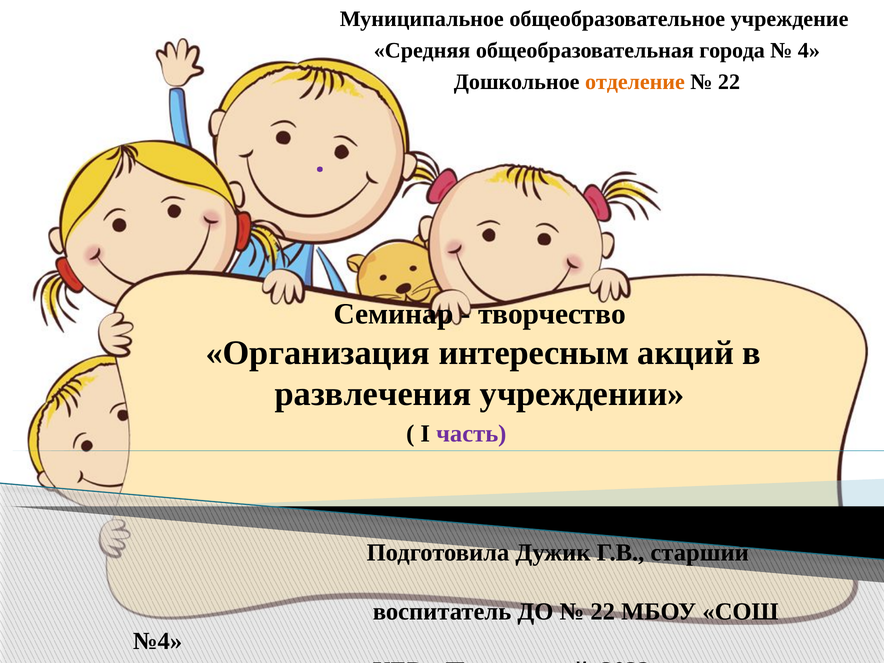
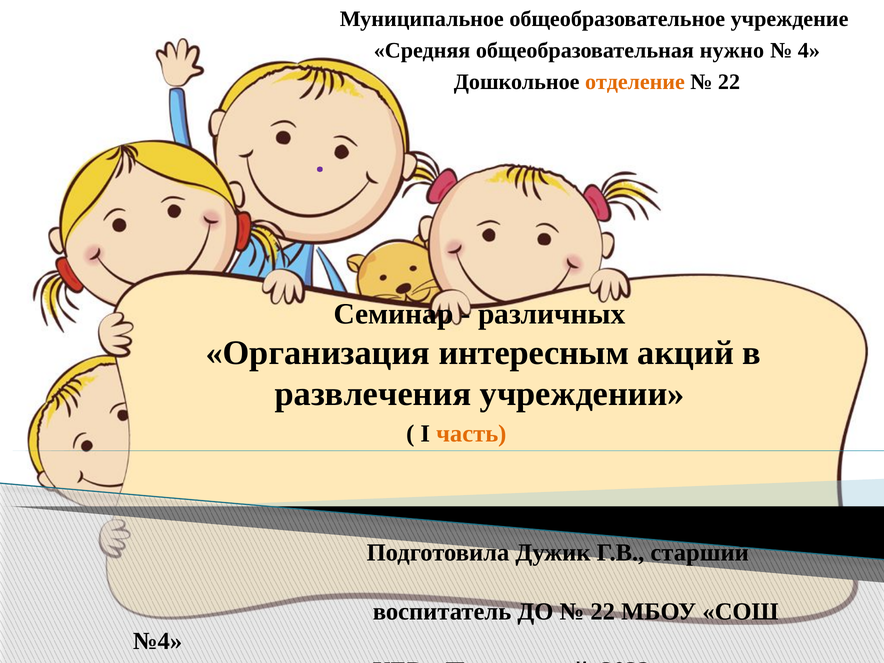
города: города -> нужно (732, 51)
творчество: творчество -> различных (552, 314)
часть colour: purple -> orange (471, 434)
